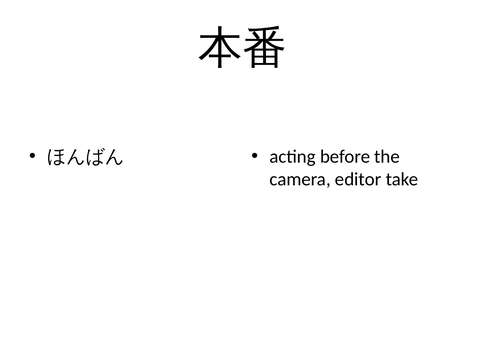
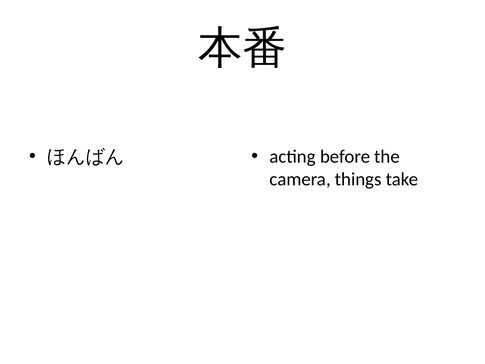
editor: editor -> things (358, 179)
